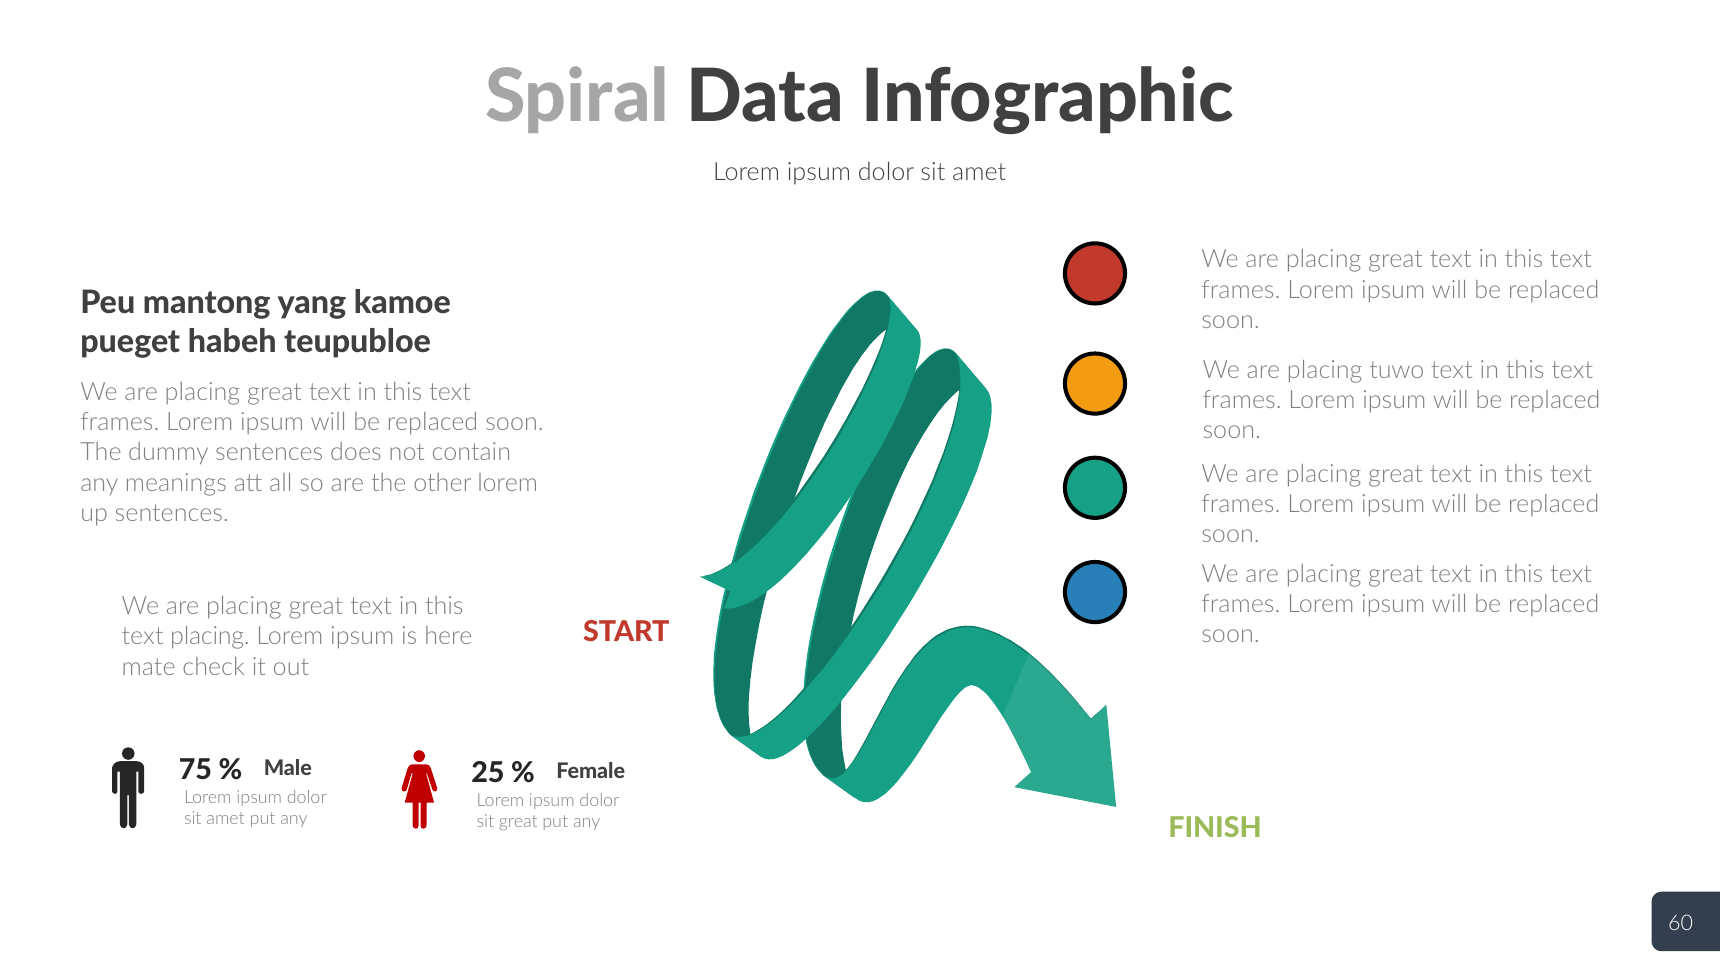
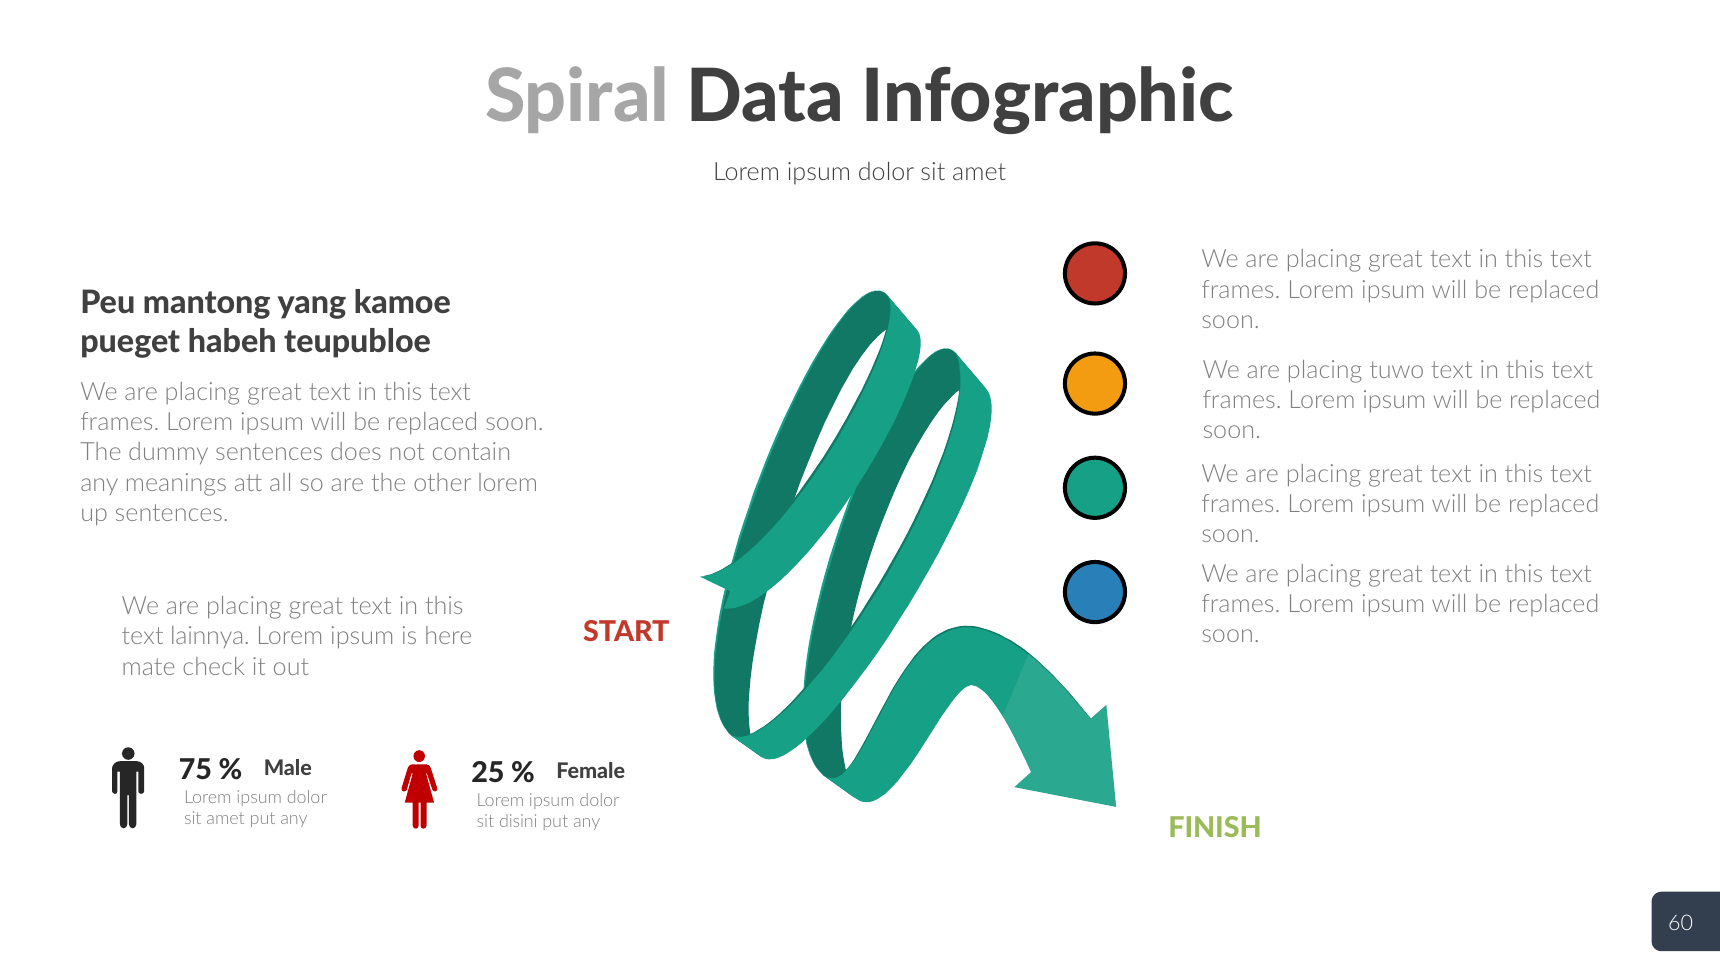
text placing: placing -> lainnya (210, 636)
sit great: great -> disini (518, 822)
